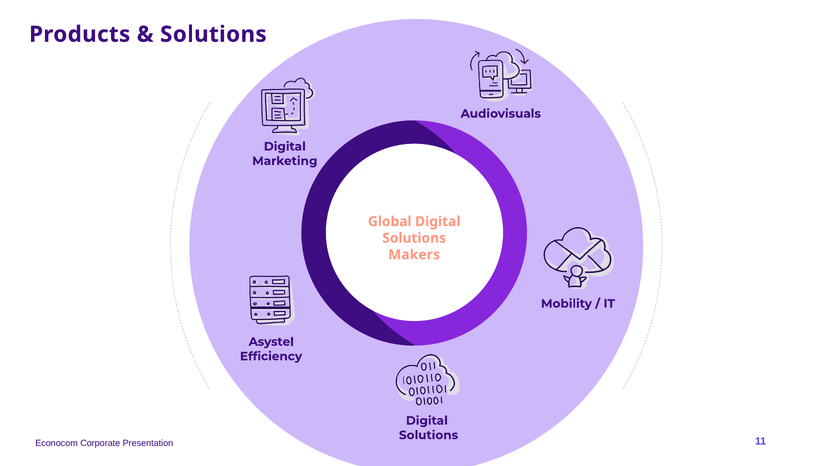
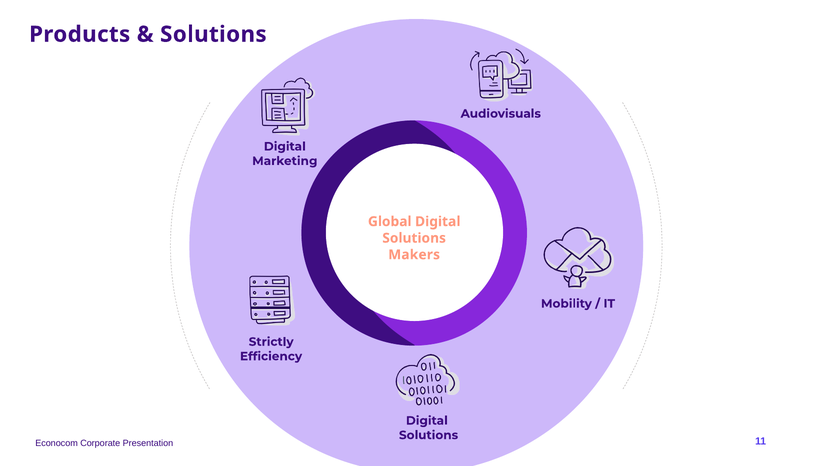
Asystel: Asystel -> Strictly (271, 342)
